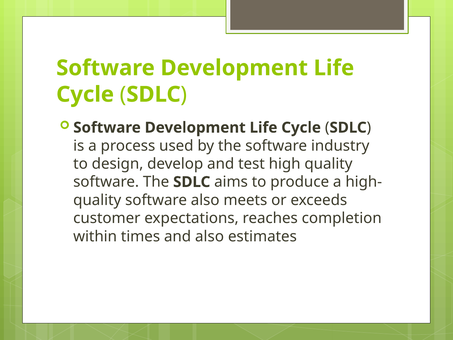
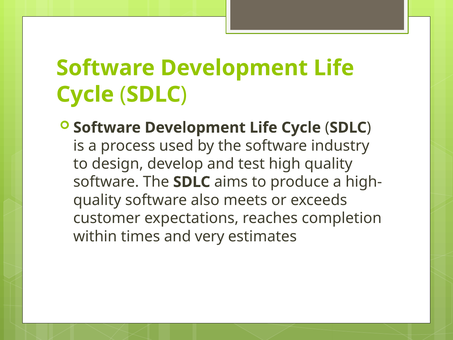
and also: also -> very (210, 236)
